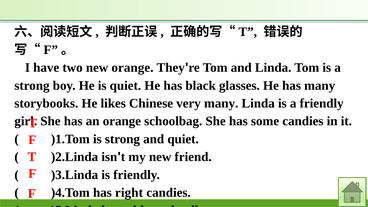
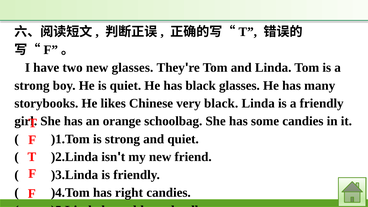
new orange: orange -> glasses (132, 68)
very many: many -> black (221, 103)
